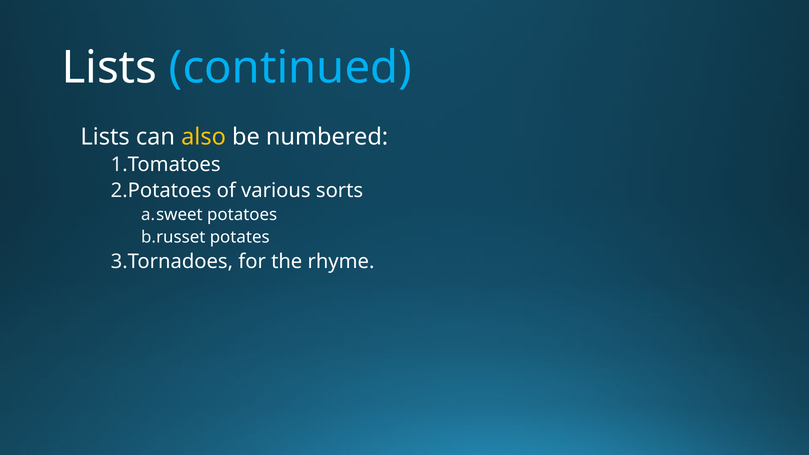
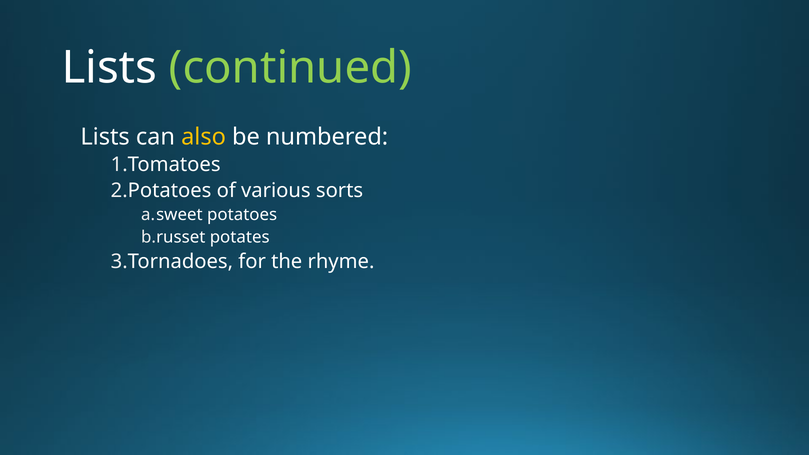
continued colour: light blue -> light green (290, 68)
